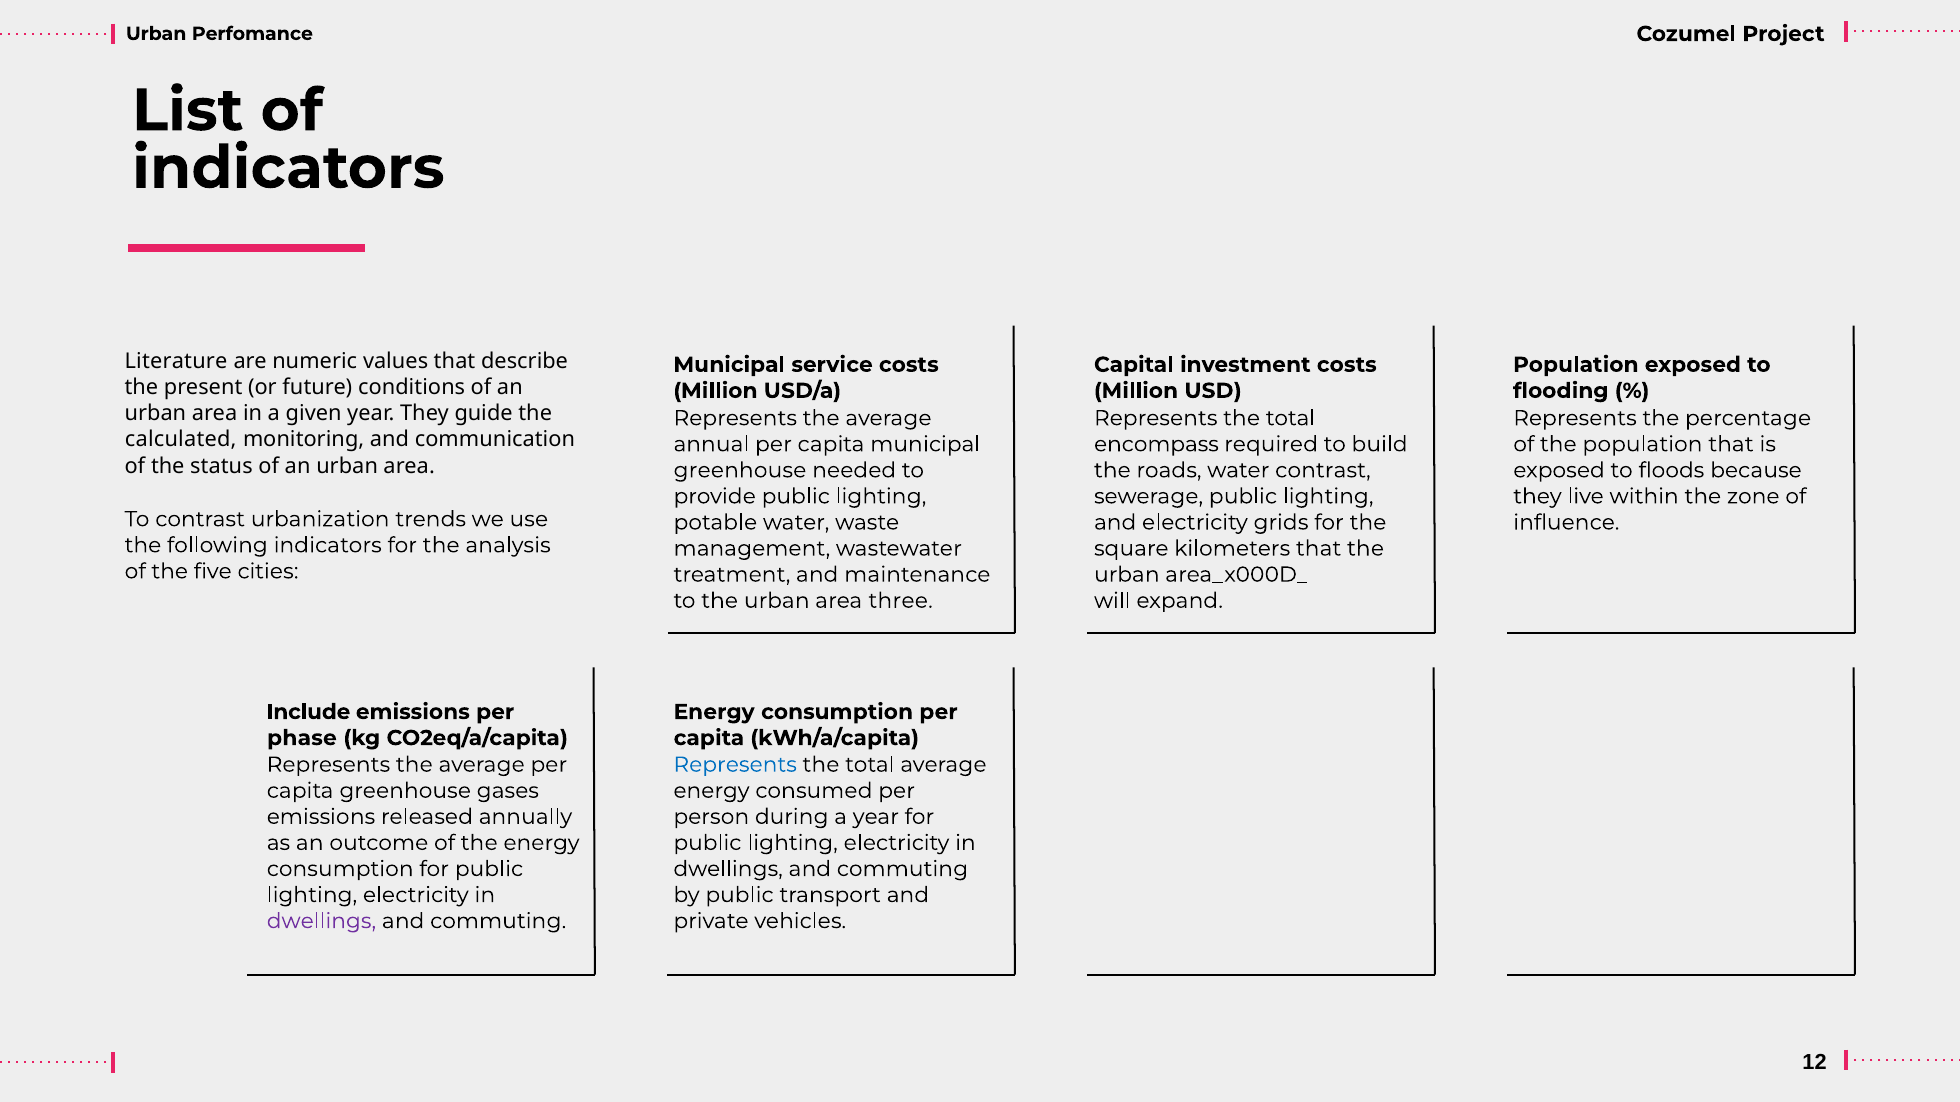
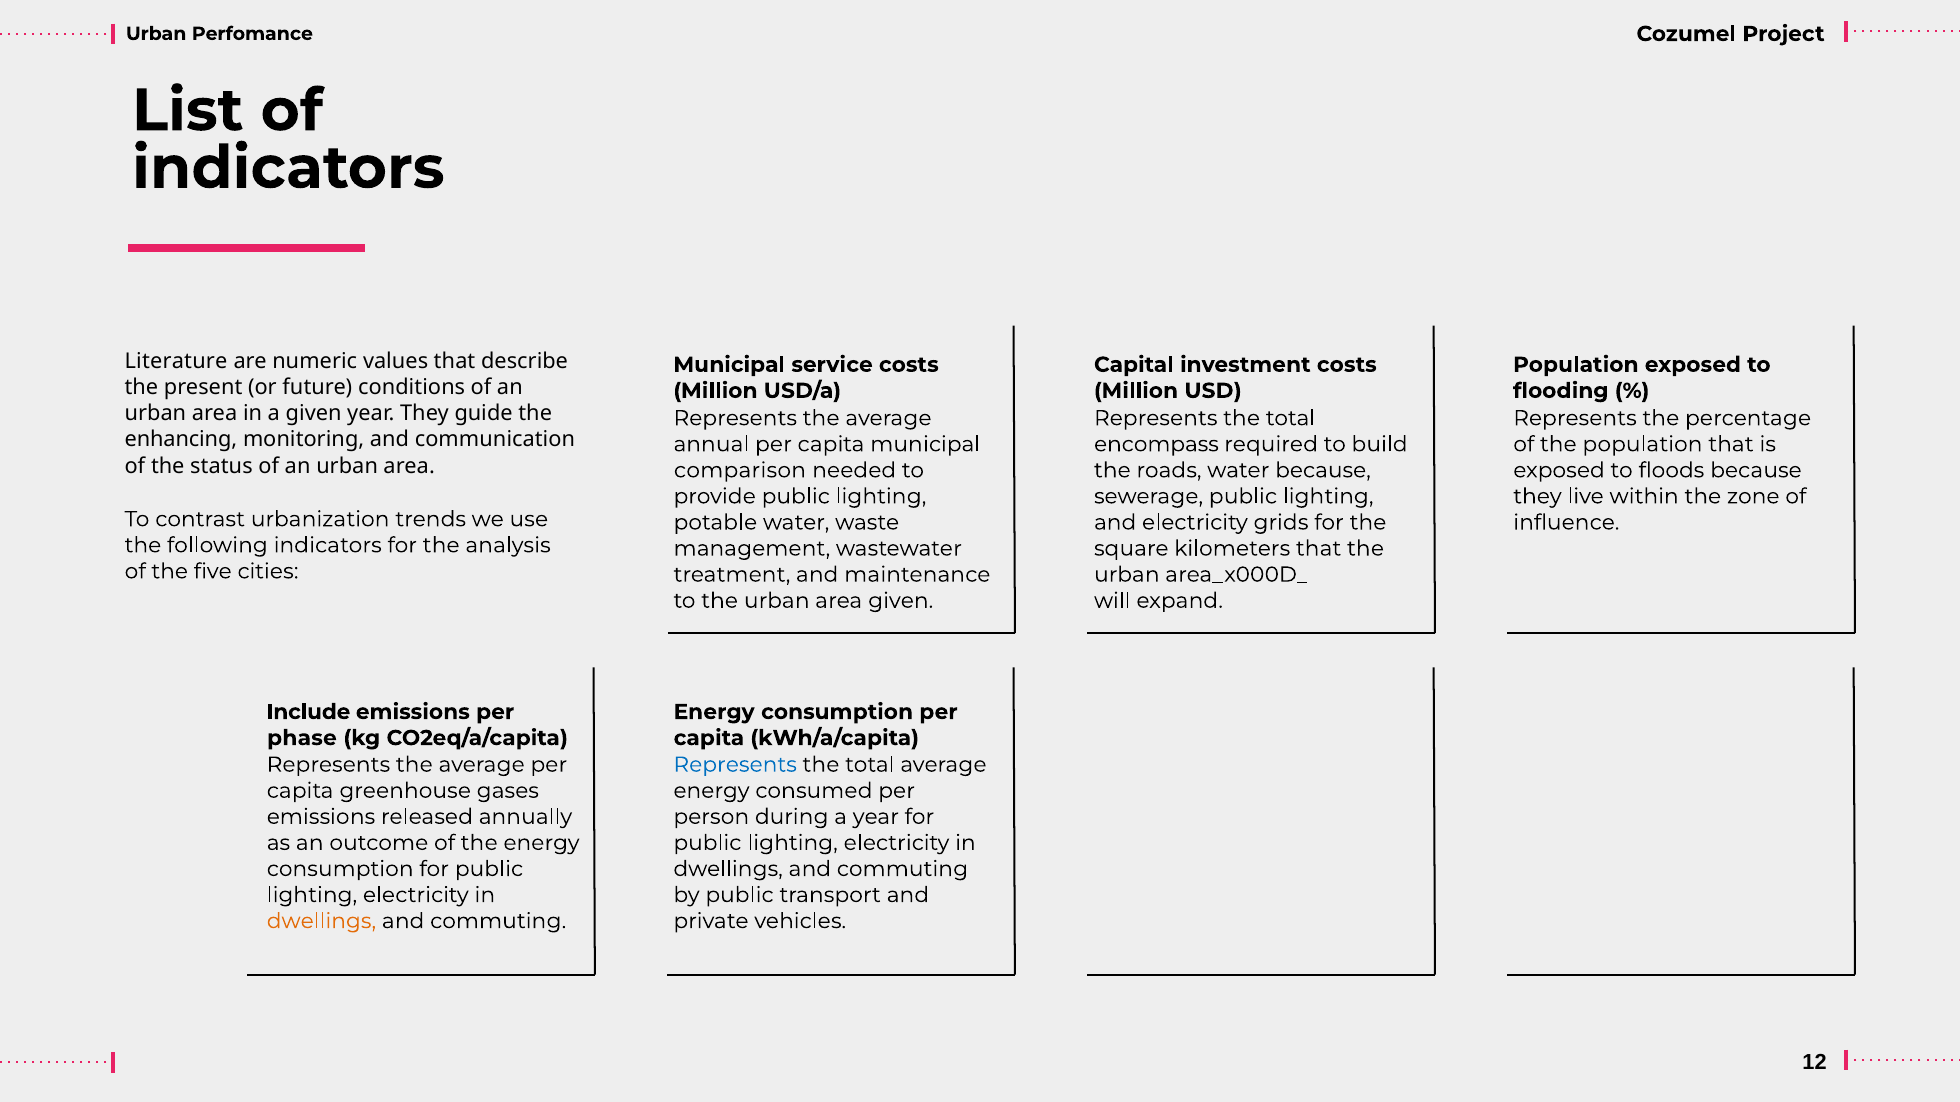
calculated: calculated -> enhancing (181, 440)
greenhouse: greenhouse -> comparison (740, 470)
water contrast: contrast -> because (1323, 470)
area three: three -> given (901, 601)
dwellings colour: purple -> orange (321, 921)
